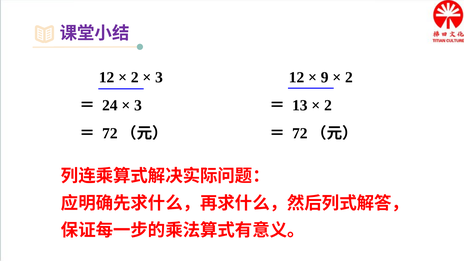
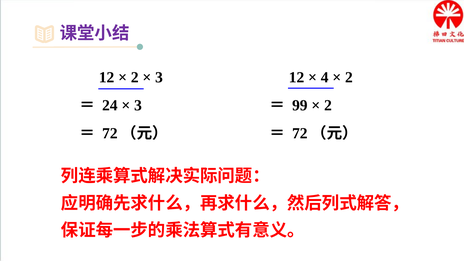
9: 9 -> 4 (325, 78)
13: 13 -> 99 (300, 106)
